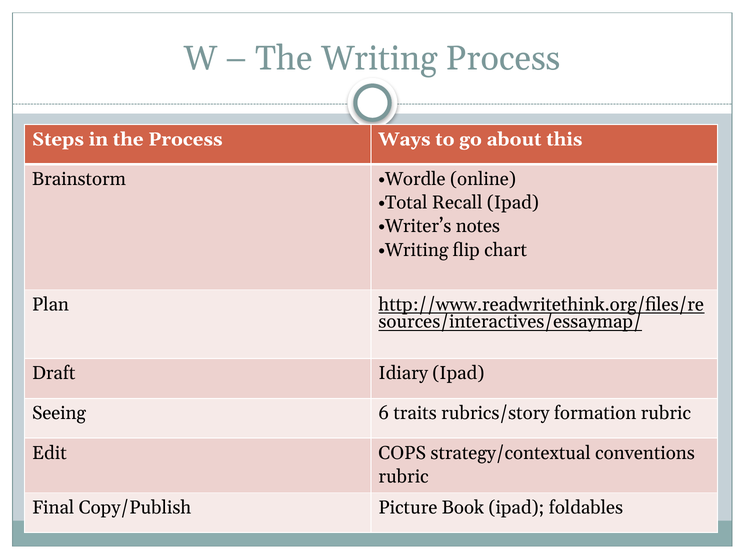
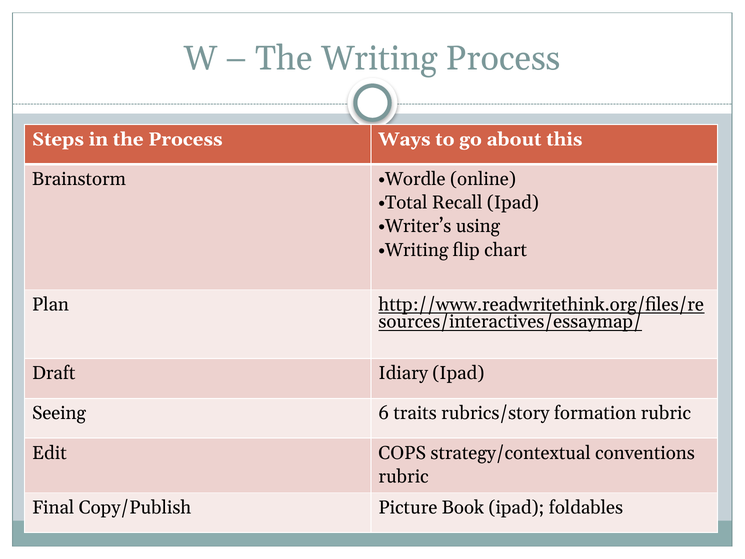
notes: notes -> using (478, 226)
